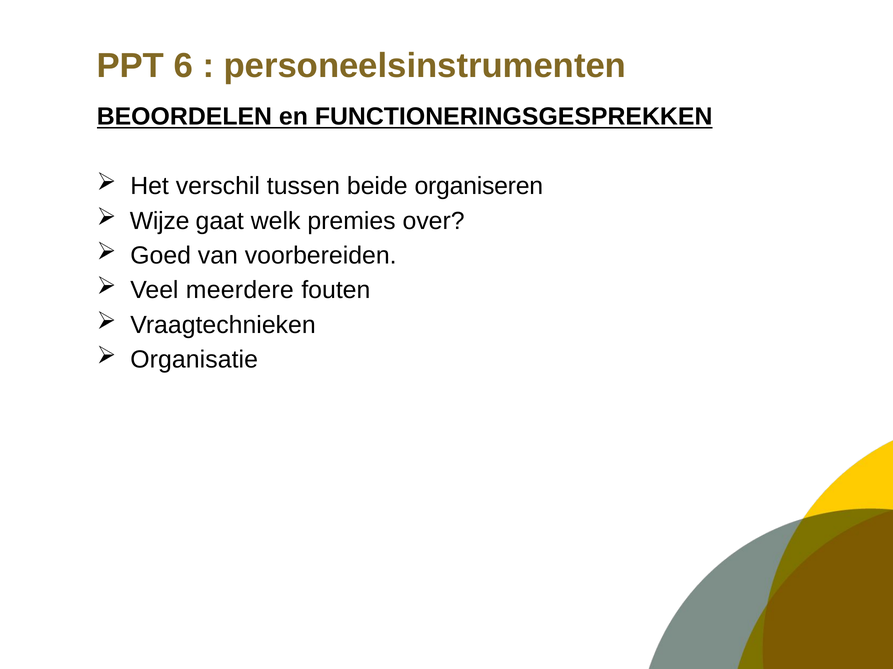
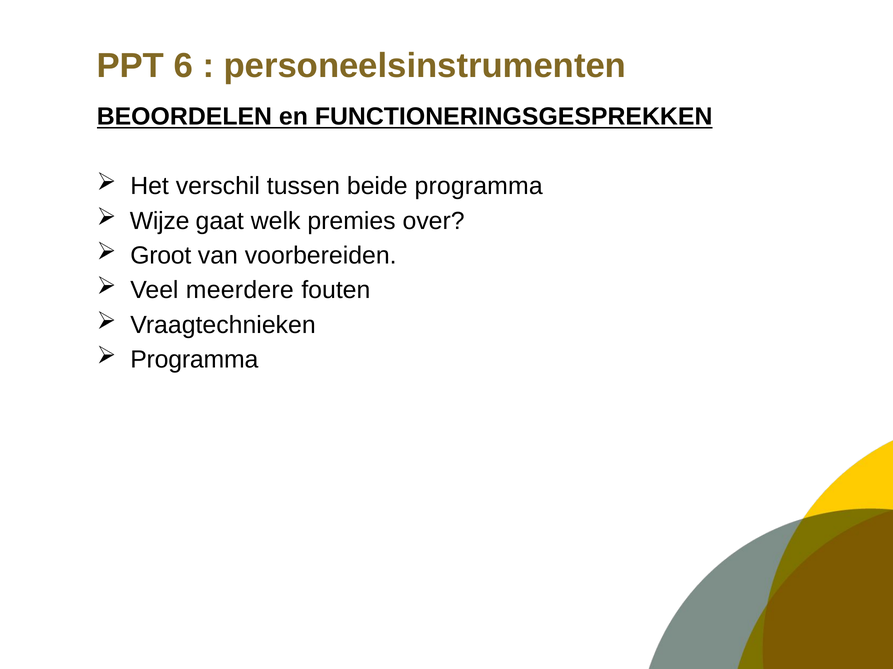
beide organiseren: organiseren -> programma (479, 186)
Goed: Goed -> Groot (161, 256)
Organisatie: Organisatie -> Programma (194, 360)
